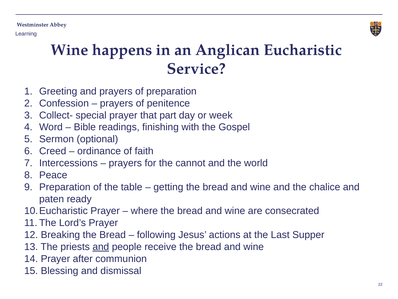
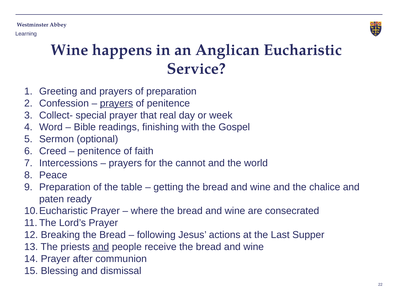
prayers underline: none -> present (116, 103)
part: part -> real (168, 115)
ordinance: ordinance -> penitence (99, 151)
